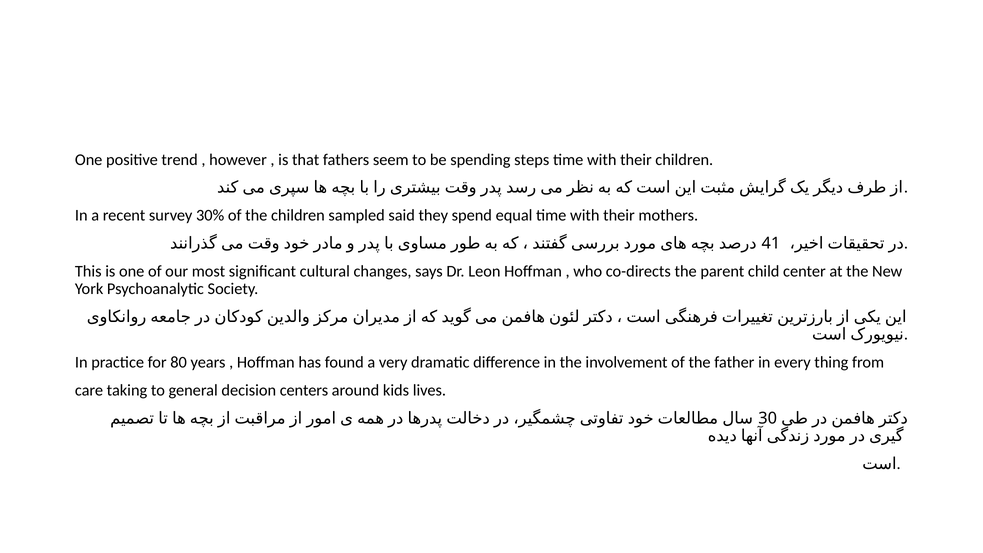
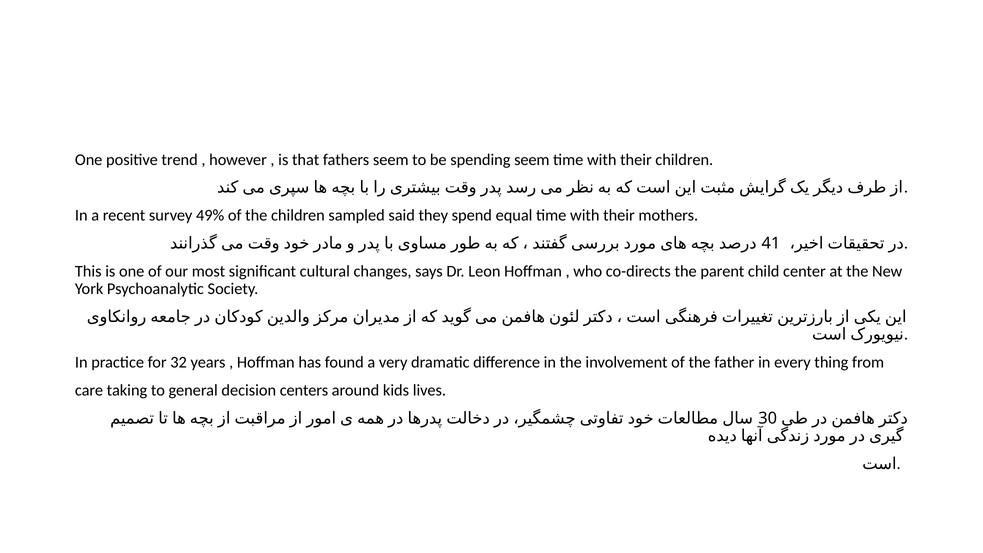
spending steps: steps -> seem (532, 160)
30%: 30% -> 49% (210, 215)
80: 80 -> 32 (179, 362)
